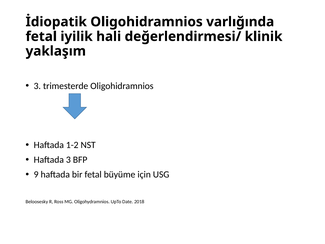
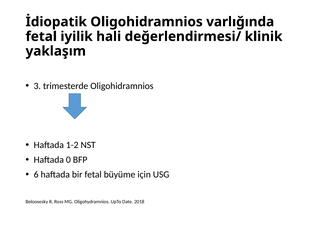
Haftada 3: 3 -> 0 (68, 160)
9: 9 -> 6 (36, 174)
